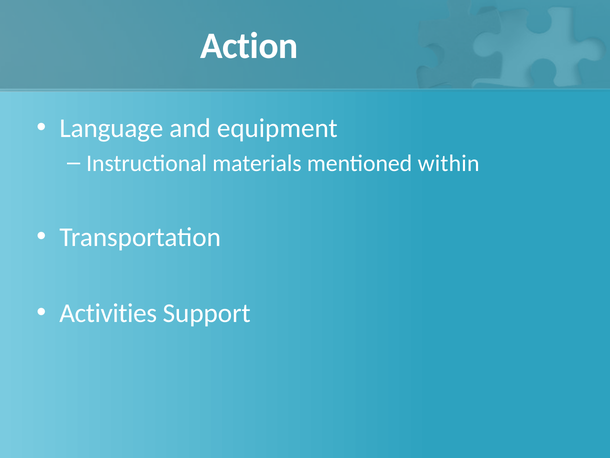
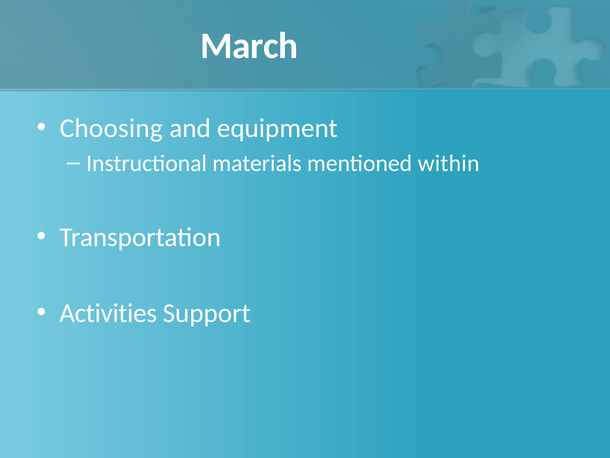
Action: Action -> March (249, 46)
Language: Language -> Choosing (111, 128)
